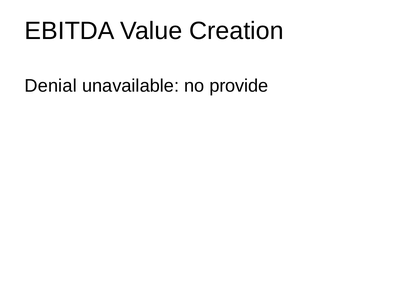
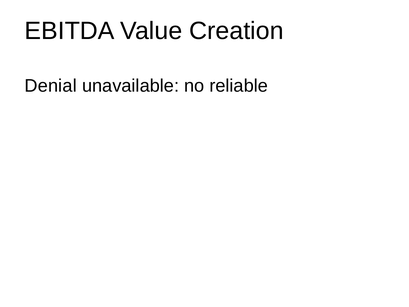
provide: provide -> reliable (239, 86)
